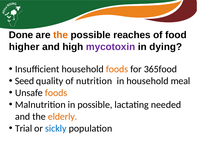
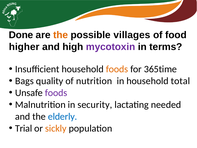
reaches: reaches -> villages (132, 35)
dying: dying -> terms (166, 47)
365food: 365food -> 365time (160, 69)
Seed: Seed -> Bags (24, 81)
meal: meal -> total (180, 81)
foods colour: orange -> purple (56, 93)
in possible: possible -> security (95, 104)
elderly colour: orange -> blue (63, 116)
sickly colour: blue -> orange (56, 128)
